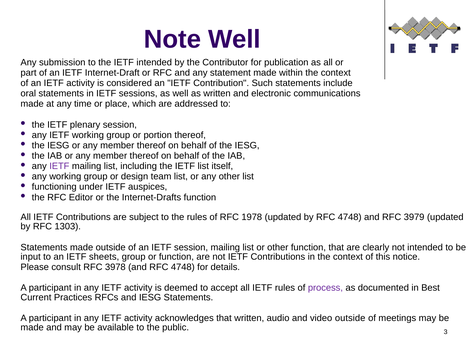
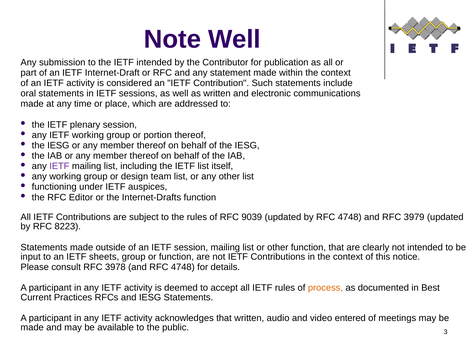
1978: 1978 -> 9039 (252, 217)
1303: 1303 -> 8223 (68, 227)
process colour: purple -> orange (325, 288)
video outside: outside -> entered (350, 318)
